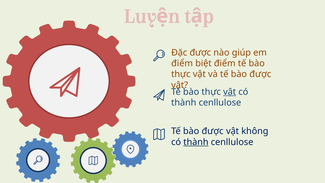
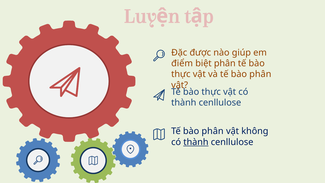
biệt điểm: điểm -> phân (225, 63)
và tế bào được: được -> phân (260, 74)
vật underline: present -> none (230, 92)
được: được -> phân (213, 131)
